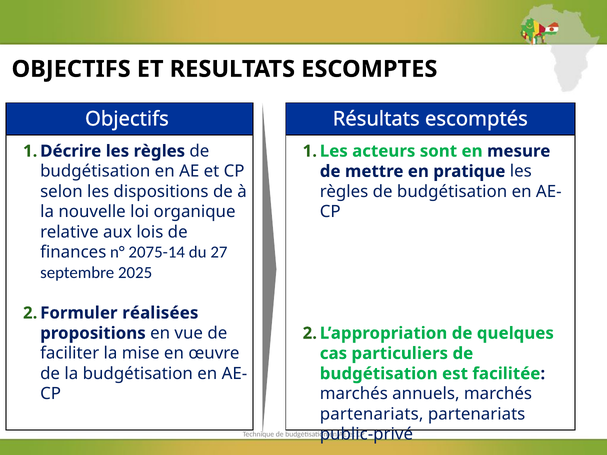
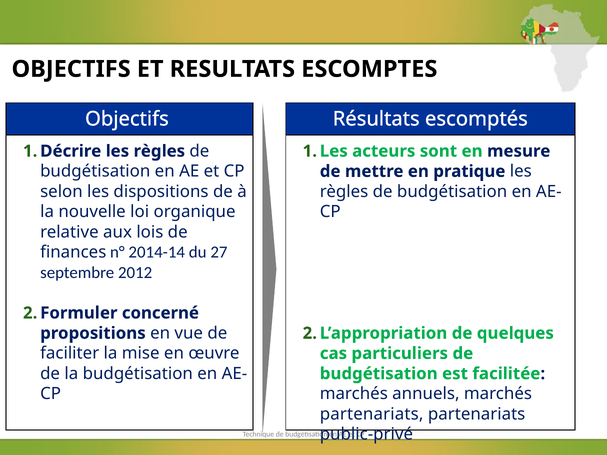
2075-14: 2075-14 -> 2014-14 (157, 252)
2025: 2025 -> 2012 (135, 273)
réalisées: réalisées -> concerné (160, 313)
